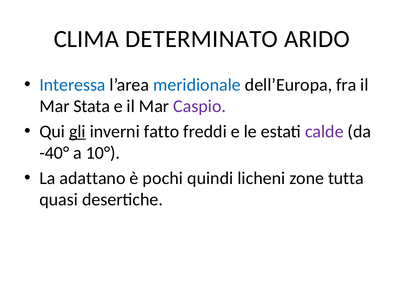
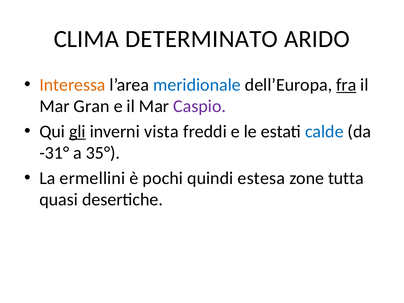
Interessa colour: blue -> orange (72, 85)
fra underline: none -> present (346, 85)
Stata: Stata -> Gran (92, 106)
fatto: fatto -> vista (161, 131)
calde colour: purple -> blue (324, 131)
-40°: -40° -> -31° (54, 153)
10°: 10° -> 35° (103, 153)
adattano: adattano -> ermellini (92, 178)
licheni: licheni -> estesa (261, 178)
